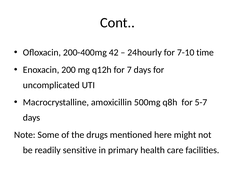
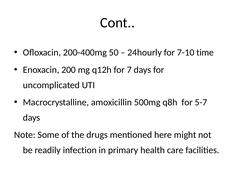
42: 42 -> 50 (114, 53)
sensitive: sensitive -> infection (80, 150)
